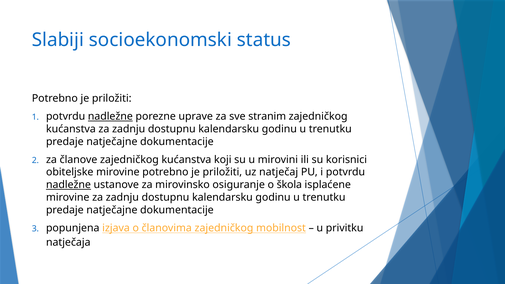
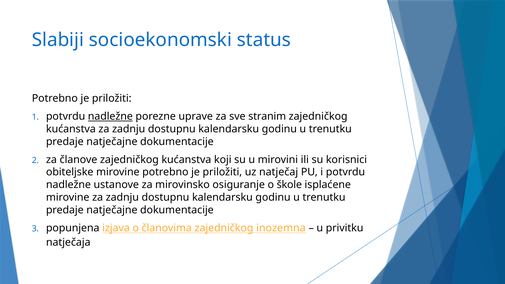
nadležne underline: present -> none (68, 185)
škola: škola -> škole (289, 185)
mobilnost: mobilnost -> inozemna (281, 228)
